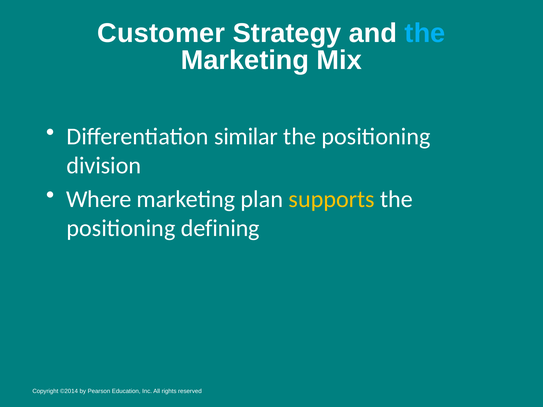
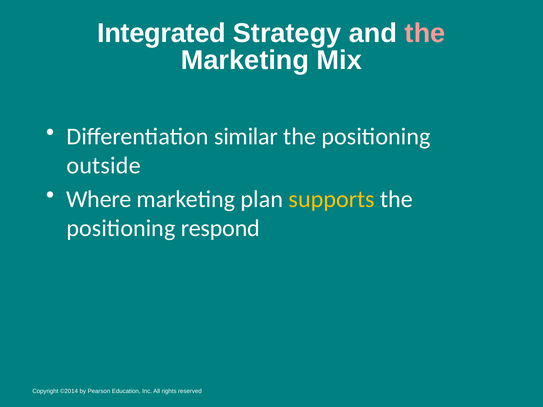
Customer: Customer -> Integrated (161, 33)
the colour: light blue -> pink (425, 33)
division: division -> outside (104, 165)
defining: defining -> respond (220, 228)
